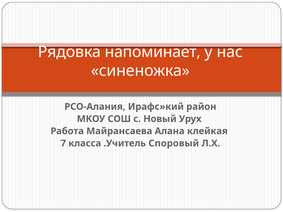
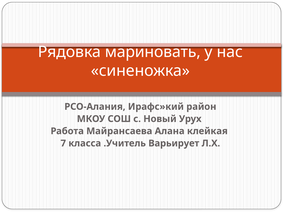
напоминает: напоминает -> мариновать (153, 52)
Споровый: Споровый -> Варьирует (174, 143)
